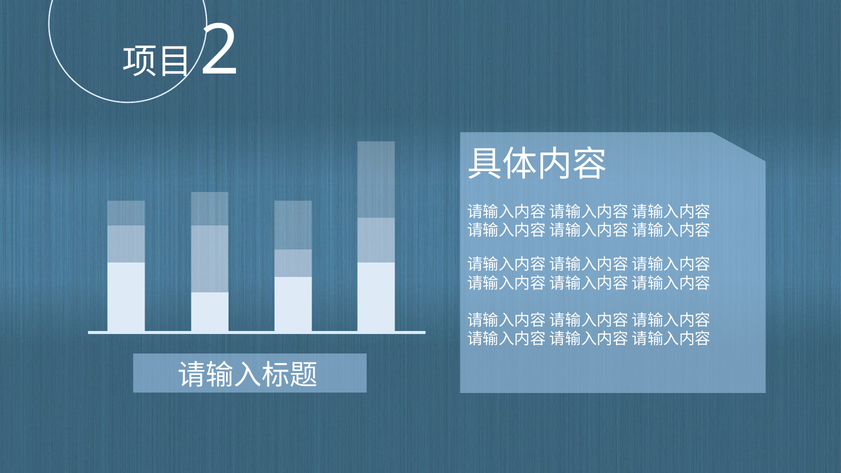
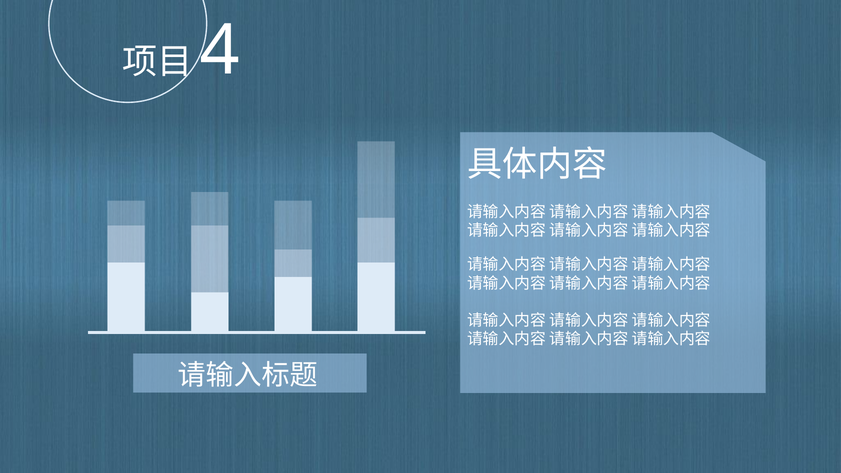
2: 2 -> 4 (220, 50)
